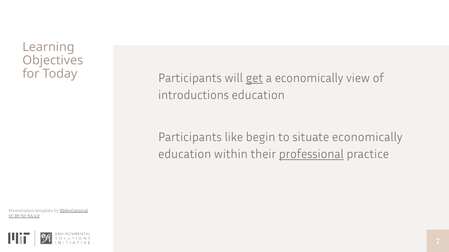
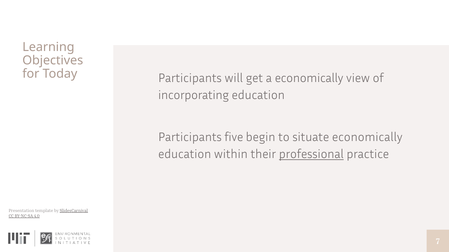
get underline: present -> none (254, 78)
introductions: introductions -> incorporating (194, 95)
like: like -> five (234, 137)
